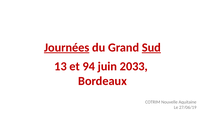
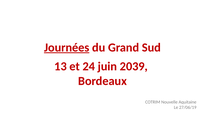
Sud underline: present -> none (151, 47)
94: 94 -> 24 (89, 66)
2033: 2033 -> 2039 (134, 66)
